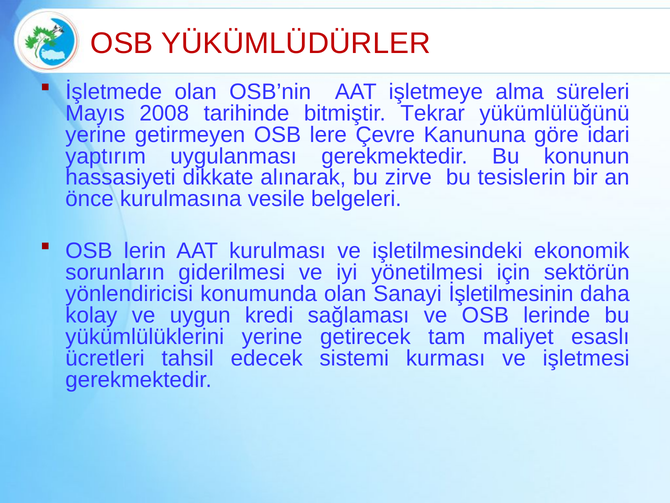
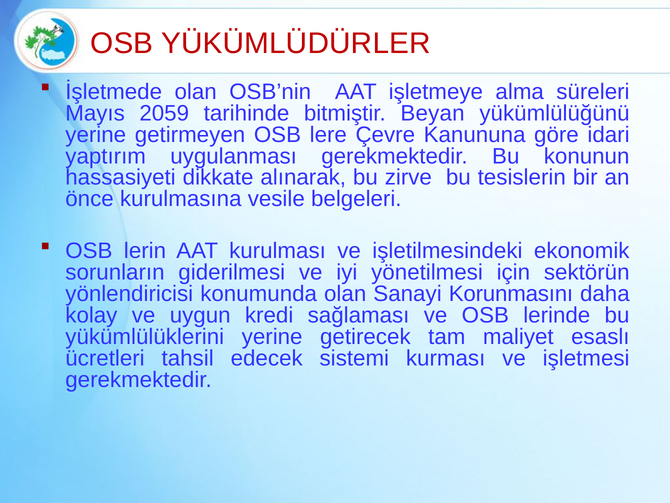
2008: 2008 -> 2059 (164, 113)
Tekrar: Tekrar -> Beyan (433, 113)
İşletilmesinin: İşletilmesinin -> Korunmasını (511, 294)
